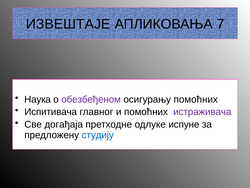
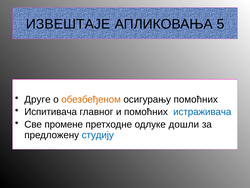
7: 7 -> 5 (220, 24)
Наука: Наука -> Друге (37, 99)
обезбеђеном colour: purple -> orange (91, 99)
истраживача colour: purple -> blue (202, 112)
догађаја: догађаја -> промене (64, 124)
испуне: испуне -> дошли (184, 124)
